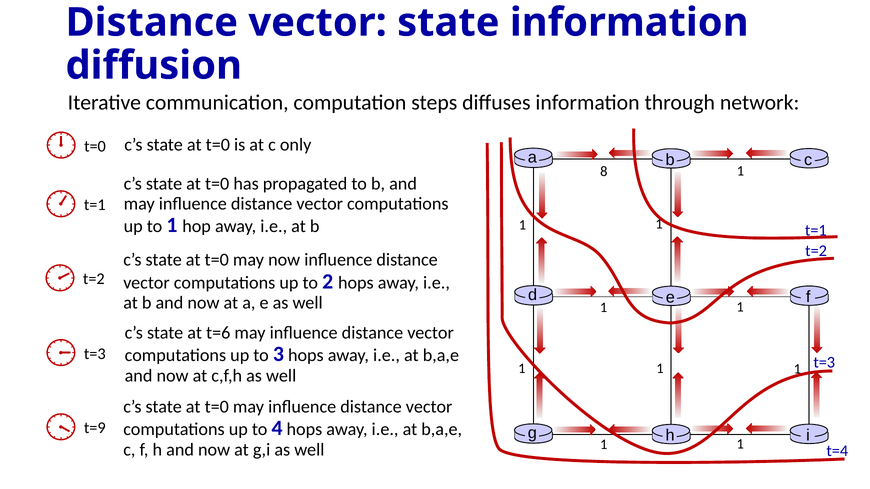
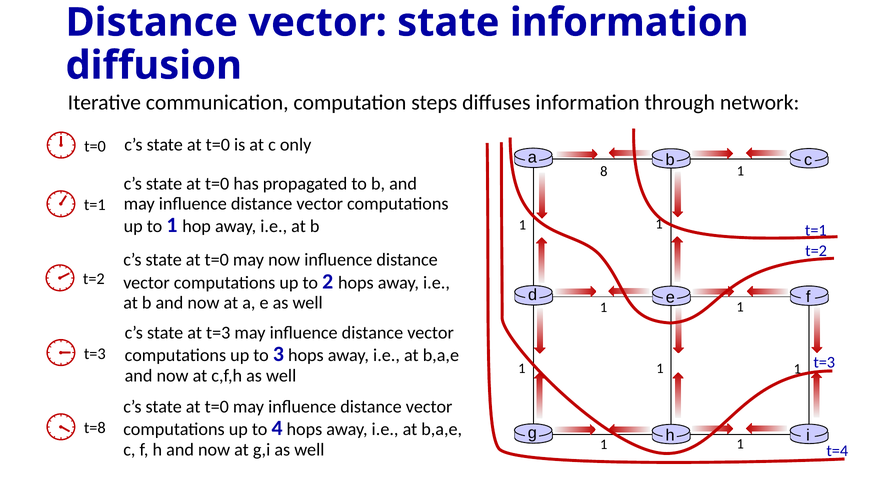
at t=6: t=6 -> t=3 (218, 333)
t=9: t=9 -> t=8 (95, 428)
